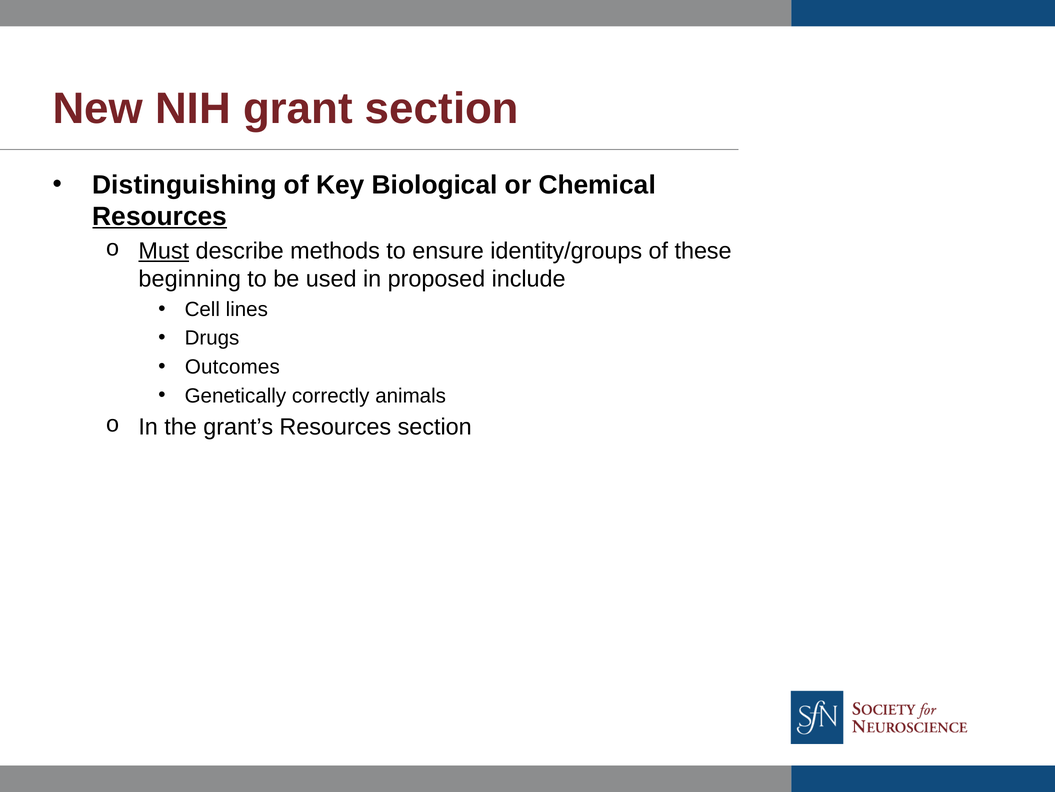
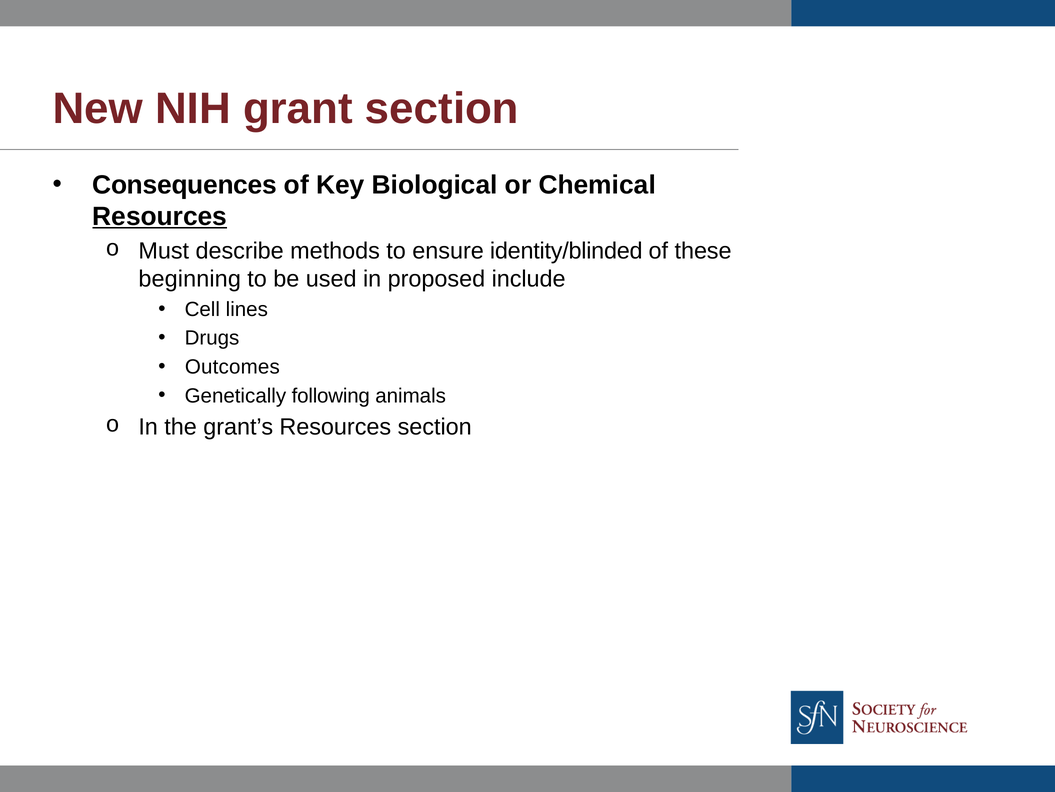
Distinguishing: Distinguishing -> Consequences (185, 185)
Must underline: present -> none (164, 251)
identity/groups: identity/groups -> identity/blinded (566, 251)
correctly: correctly -> following (331, 395)
